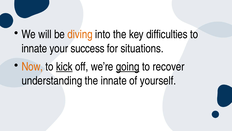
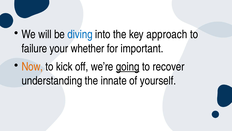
diving colour: orange -> blue (80, 34)
difficulties: difficulties -> approach (167, 34)
innate: innate -> failure (34, 48)
success: success -> whether (88, 48)
situations: situations -> important (142, 48)
kick underline: present -> none (64, 66)
